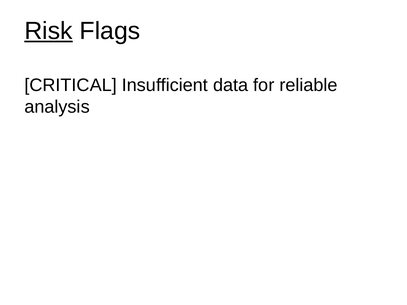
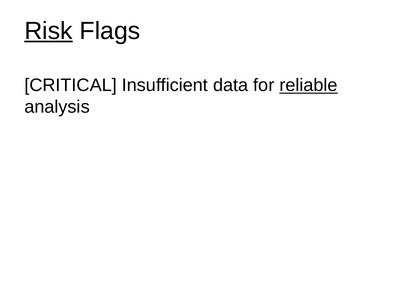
reliable underline: none -> present (309, 85)
